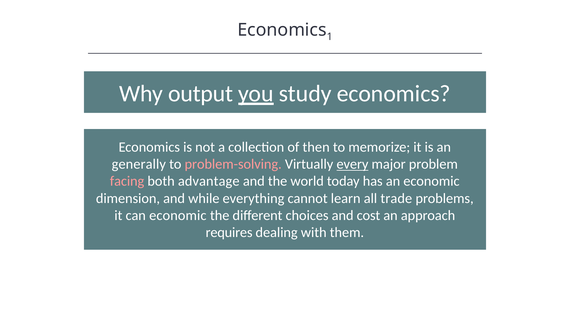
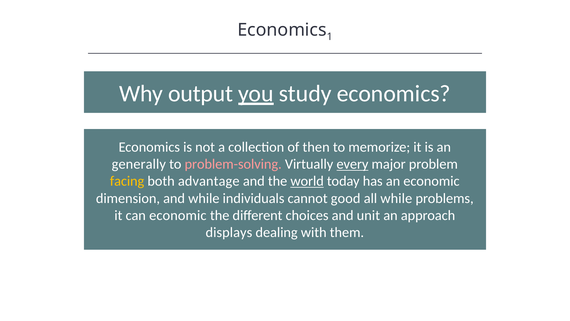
facing colour: pink -> yellow (127, 181)
world underline: none -> present (307, 181)
everything: everything -> individuals (254, 198)
learn: learn -> good (346, 198)
all trade: trade -> while (396, 198)
cost: cost -> unit (368, 215)
requires: requires -> displays (229, 232)
